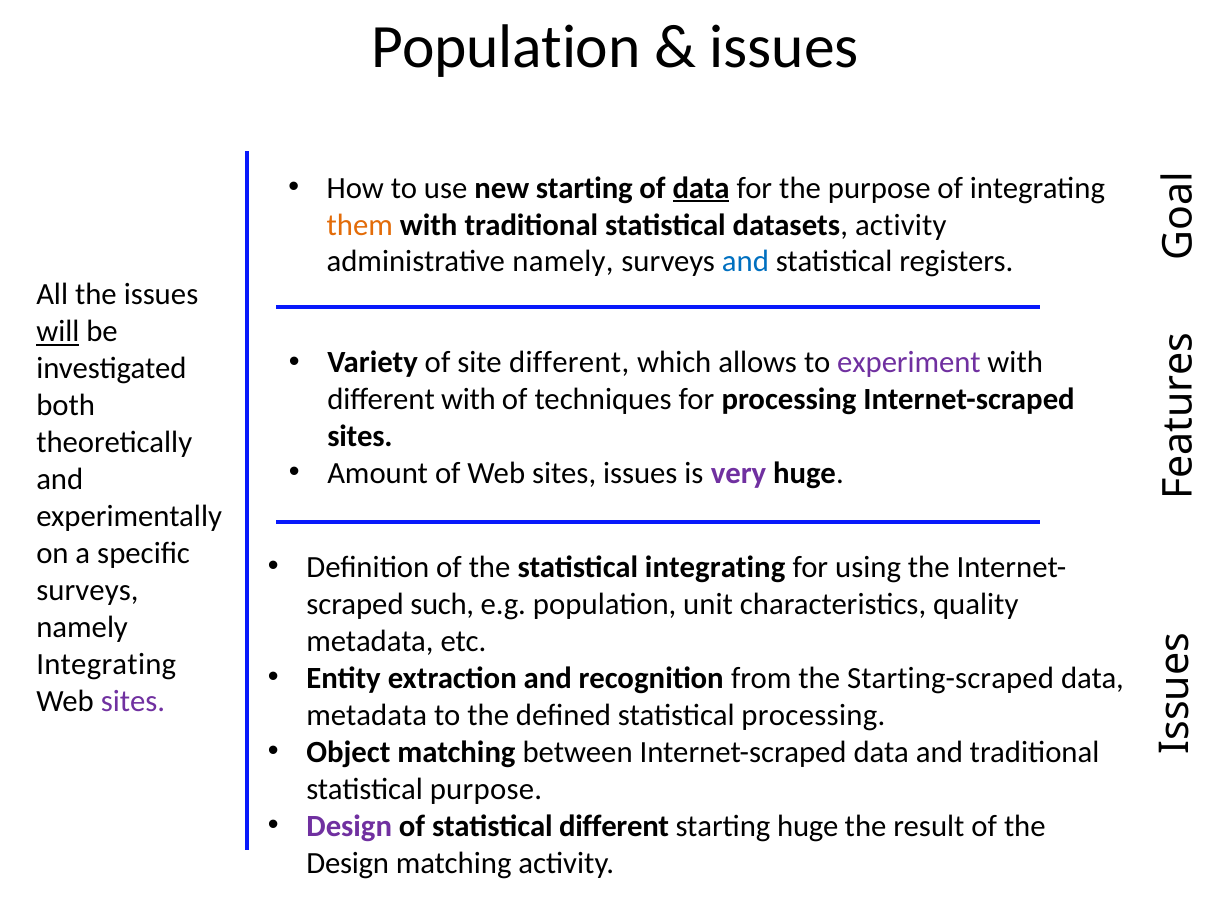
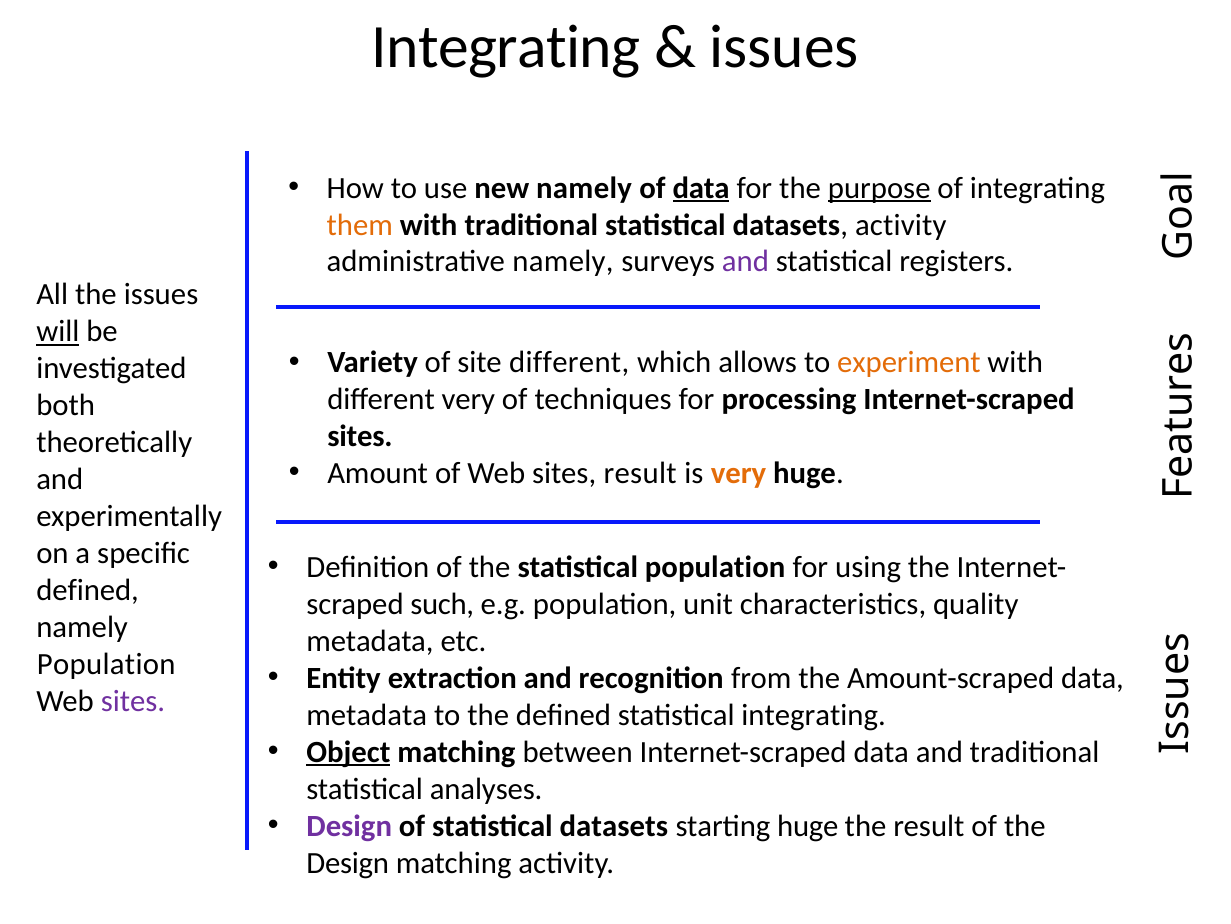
Population: Population -> Integrating (506, 47)
new starting: starting -> namely (584, 188)
purpose underline: none -> present (879, 188)
and colour: blue -> purple (745, 262)
experiment colour: purple -> orange (909, 362)
different with: with -> very (468, 399)
sites issues: issues -> result (640, 473)
very colour: purple -> orange (739, 473)
statistical integrating: integrating -> population (715, 567)
surveys: surveys -> defined (88, 590)
Integrating: Integrating -> Population (106, 664)
Starting-scraped: Starting-scraped -> Amount-scraped (951, 678)
statistical processing: processing -> integrating (814, 714)
Object underline: none -> present (348, 751)
statistical purpose: purpose -> analyses (486, 788)
of statistical different: different -> datasets (614, 825)
